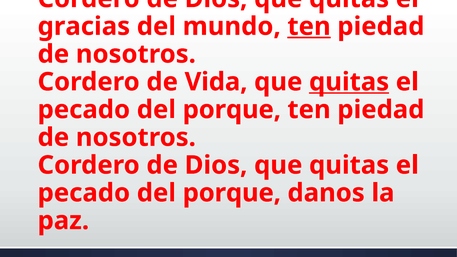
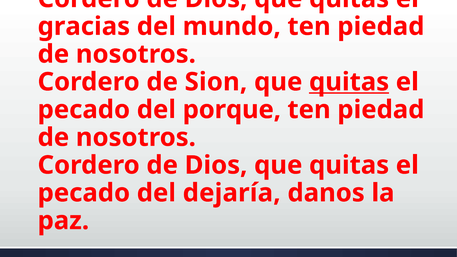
ten underline: present -> none (309, 26)
Vida: Vida -> Sion (216, 82)
porque: porque -> dejaría (232, 193)
